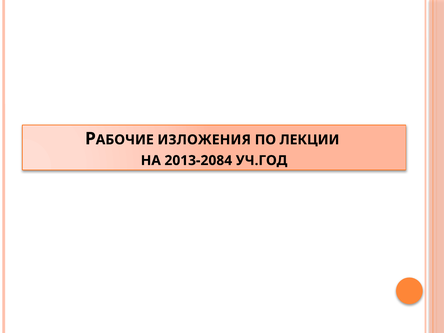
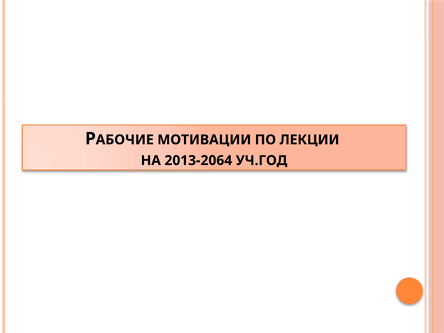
ИЗЛОЖЕНИЯ: ИЗЛОЖЕНИЯ -> МОТИВАЦИИ (204, 140)
2013-2084: 2013-2084 -> 2013-2064 (198, 160)
